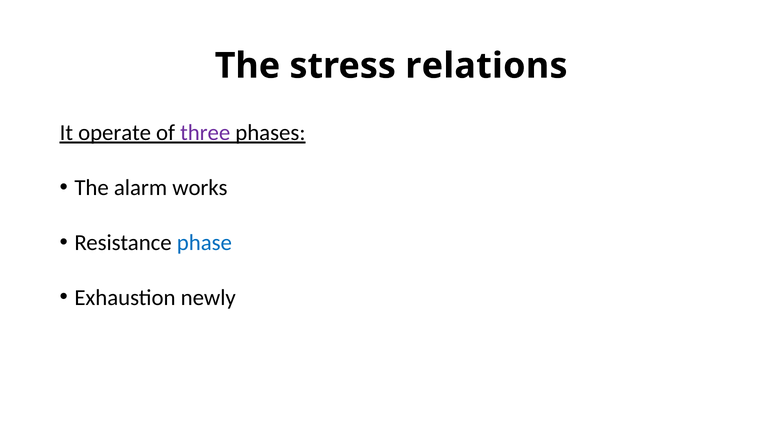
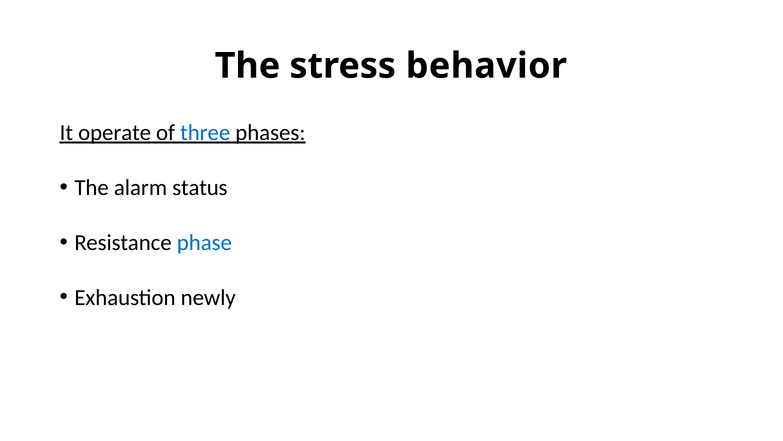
relations: relations -> behavior (486, 66)
three colour: purple -> blue (205, 132)
works: works -> status (200, 188)
